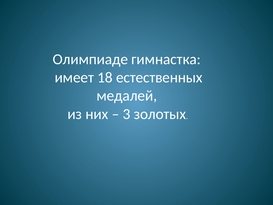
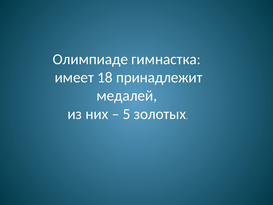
естественных: естественных -> принадлежит (159, 77)
3: 3 -> 5 (127, 114)
